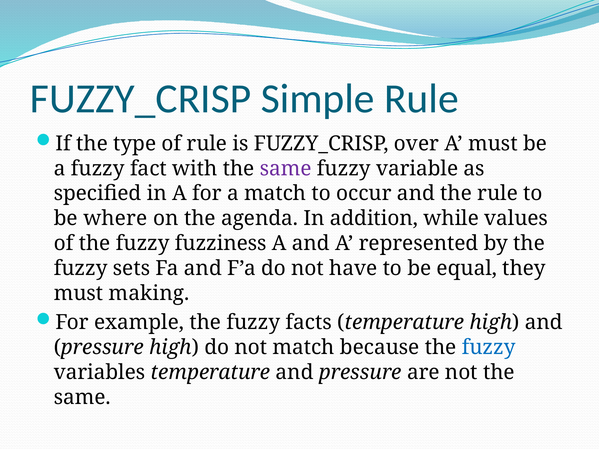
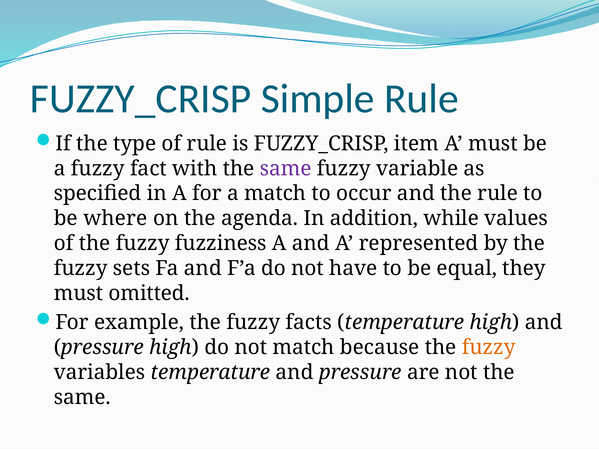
over: over -> item (416, 144)
making: making -> omitted (149, 293)
fuzzy colour: blue -> orange (489, 348)
